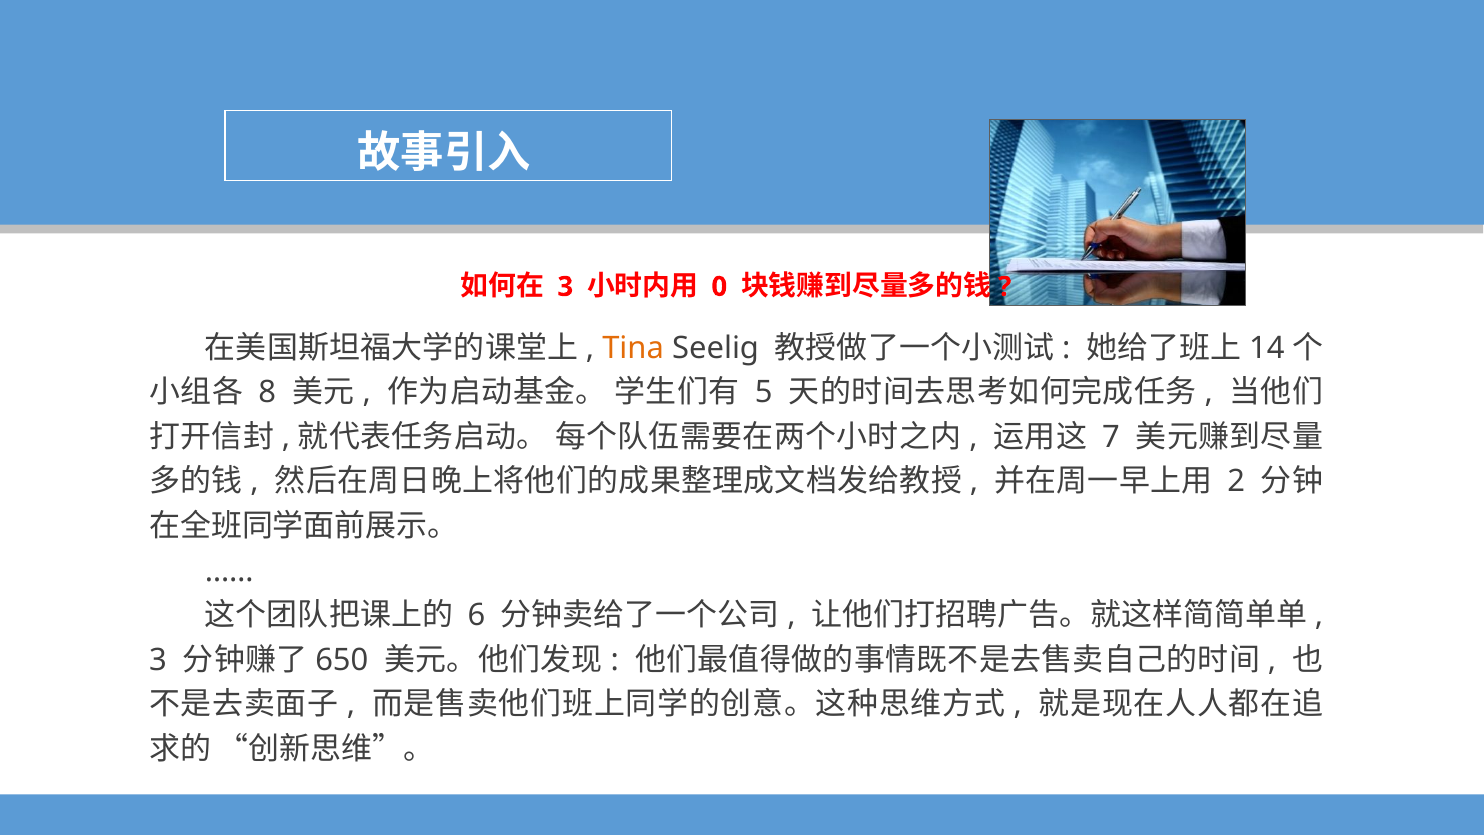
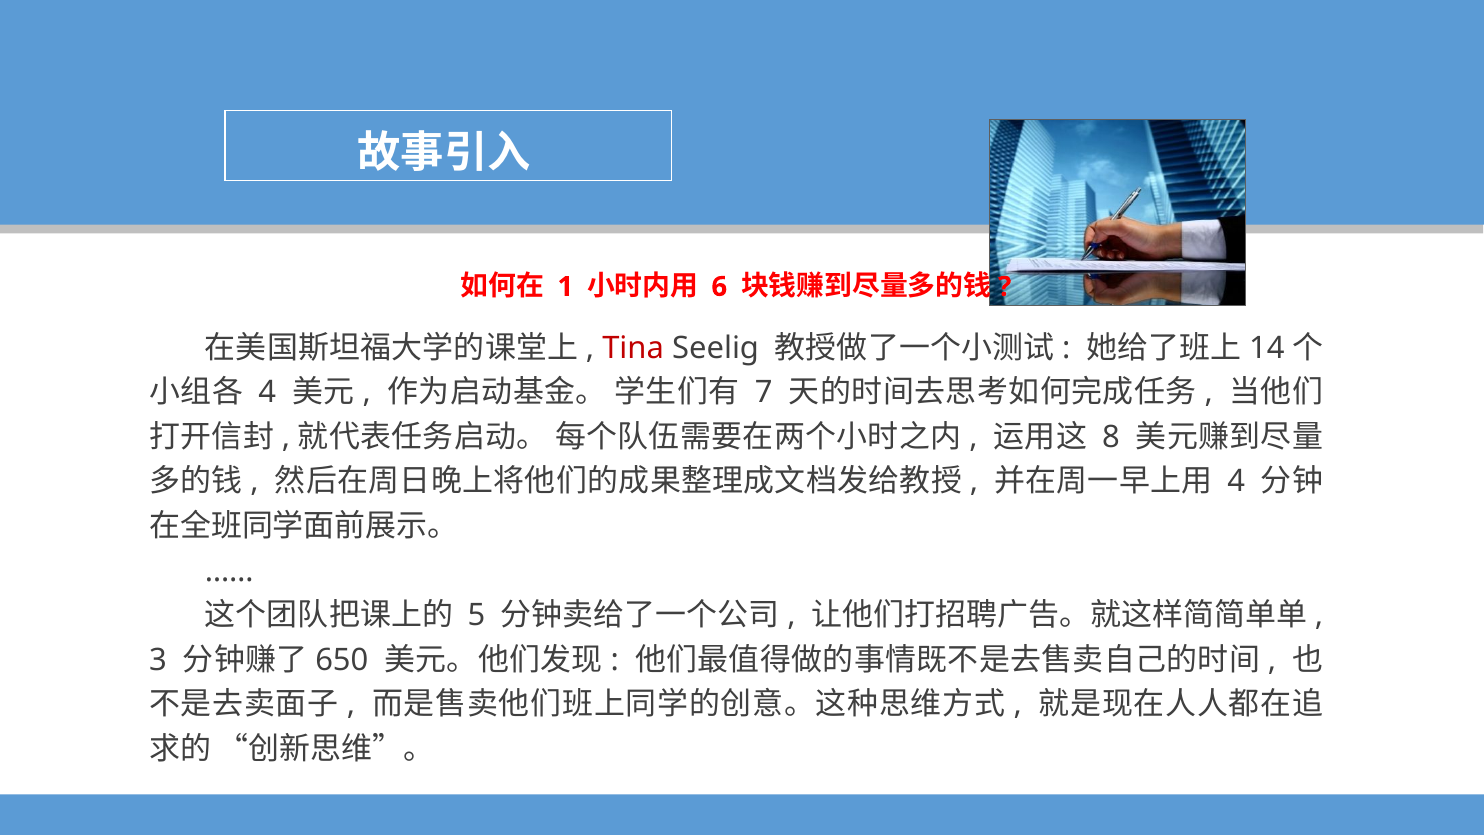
3: 3 -> 1 (565, 287)
0: 0 -> 6 (719, 287)
Tina colour: orange -> red (633, 348)
8: 8 -> 4 (267, 393)
5: 5 -> 7 (764, 393)
7: 7 -> 8 (1111, 437)
2: 2 -> 4 (1236, 482)
6: 6 -> 5 (476, 615)
